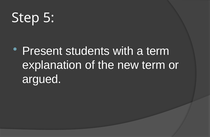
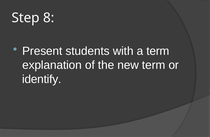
5: 5 -> 8 (49, 18)
argued: argued -> identify (42, 79)
